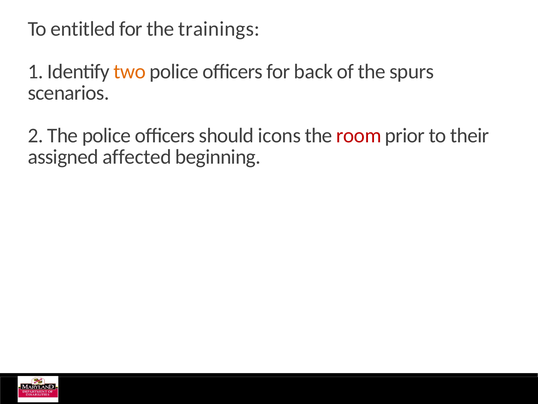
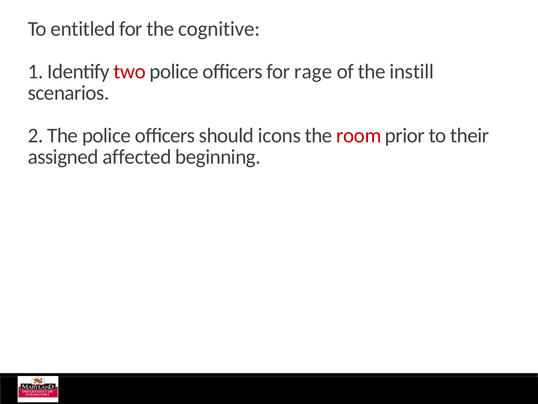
trainings: trainings -> cognitive (219, 29)
two colour: orange -> red (130, 72)
back: back -> rage (313, 72)
spurs: spurs -> instill (412, 72)
